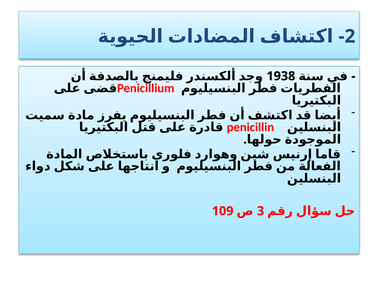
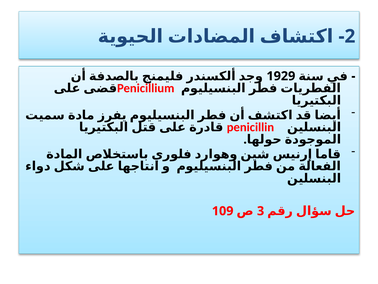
1938: 1938 -> 1929 (281, 76)
